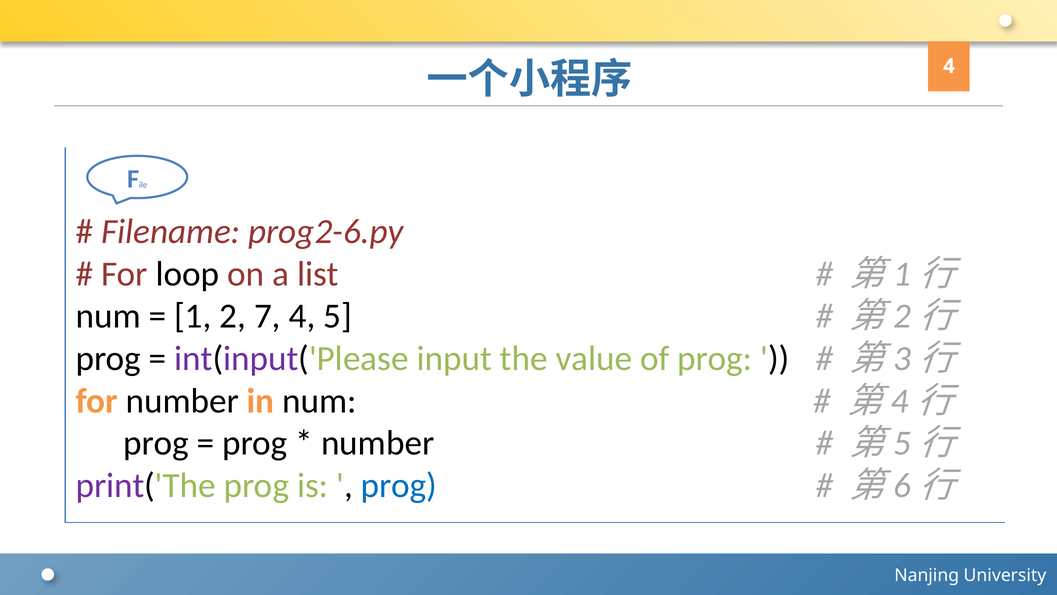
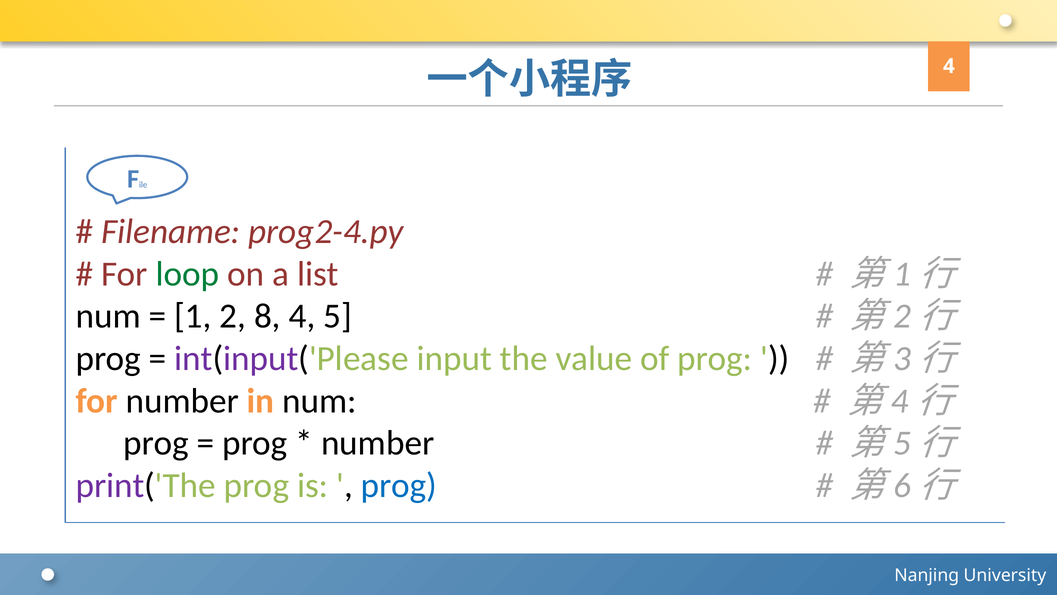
prog2-6.py: prog2-6.py -> prog2-4.py (326, 231)
loop colour: black -> green (187, 274)
7: 7 -> 8 (267, 316)
